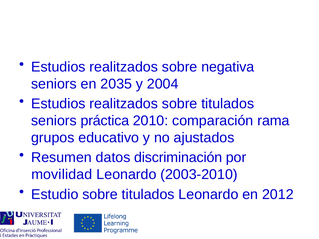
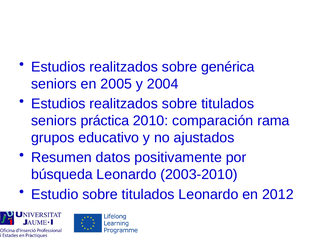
negativa: negativa -> genérica (228, 67)
2035: 2035 -> 2005 (116, 84)
discriminación: discriminación -> positivamente (178, 158)
movilidad: movilidad -> búsqueda (62, 175)
